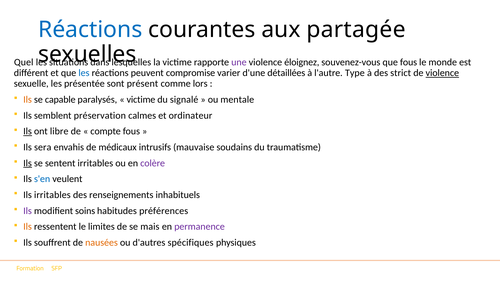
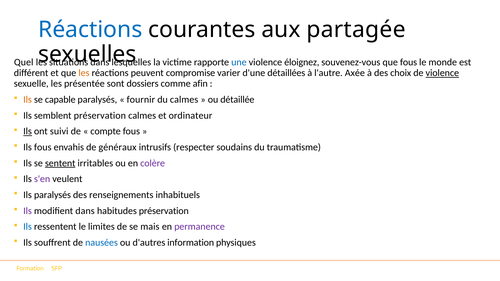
une colour: purple -> blue (239, 62)
les colour: blue -> orange (84, 73)
Type: Type -> Axée (355, 73)
strict: strict -> choix (401, 73)
présent: présent -> dossiers (143, 84)
lors: lors -> afin (200, 84)
victime: victime -> fournir (141, 100)
du signalé: signalé -> calmes (184, 100)
mentale: mentale -> détaillée (237, 100)
libre: libre -> suivi (59, 131)
Ils sera: sera -> fous (43, 147)
médicaux: médicaux -> généraux (118, 147)
mauvaise: mauvaise -> respecter (194, 147)
Ils underline: present -> none (28, 163)
sentent underline: none -> present (60, 163)
s'en colour: blue -> purple (42, 179)
Ils irritables: irritables -> paralysés (52, 195)
modifient soins: soins -> dans (85, 211)
habitudes préférences: préférences -> préservation (164, 211)
Ils colour: orange -> blue (28, 227)
nausées colour: orange -> blue (102, 243)
spécifiques: spécifiques -> information (191, 243)
